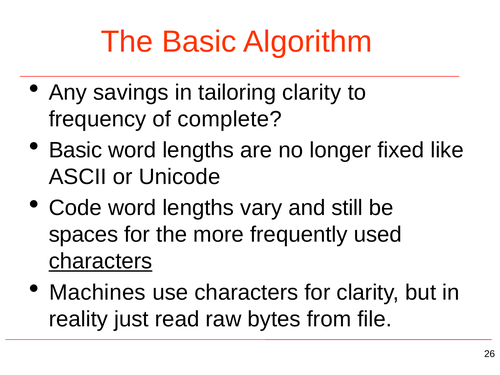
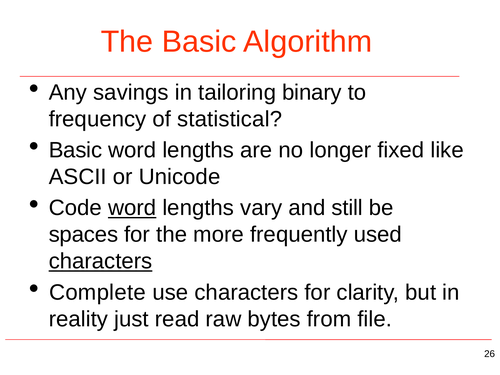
tailoring clarity: clarity -> binary (312, 92)
complete: complete -> statistical (230, 119)
word underline: none -> present (132, 208)
Machines: Machines -> Complete (97, 292)
